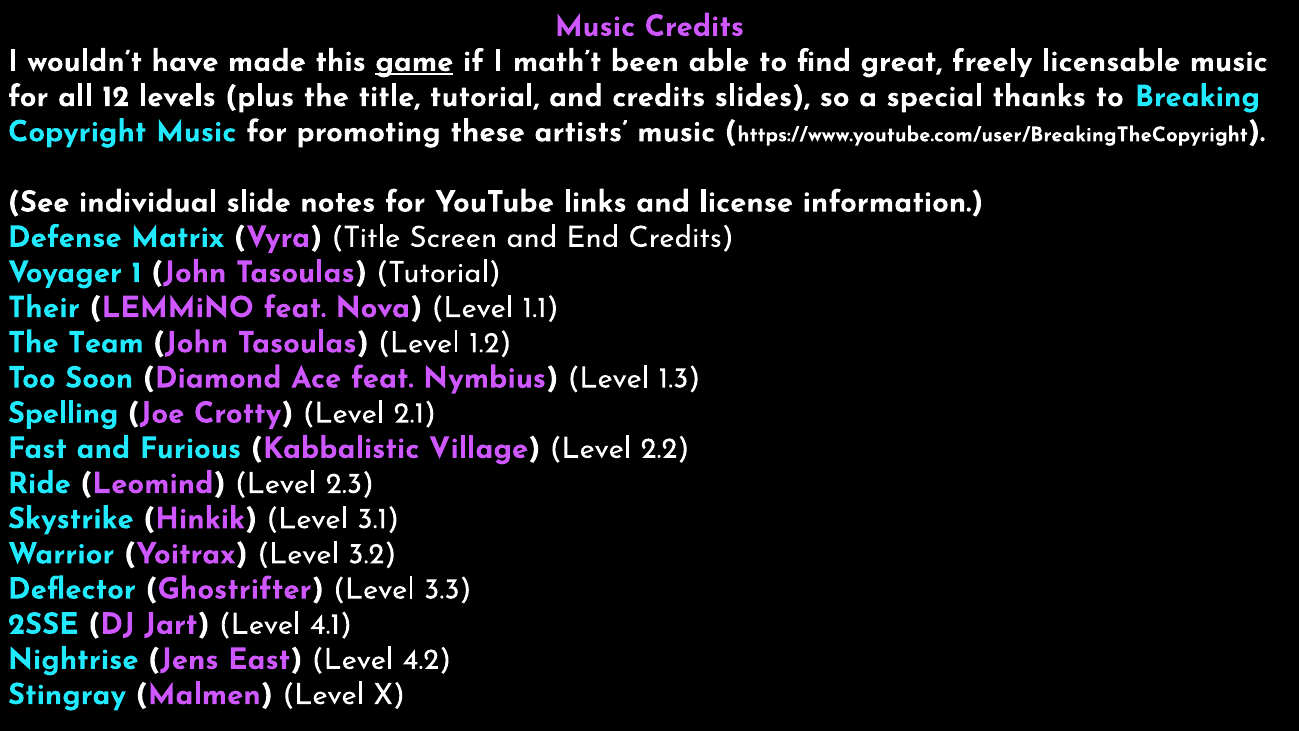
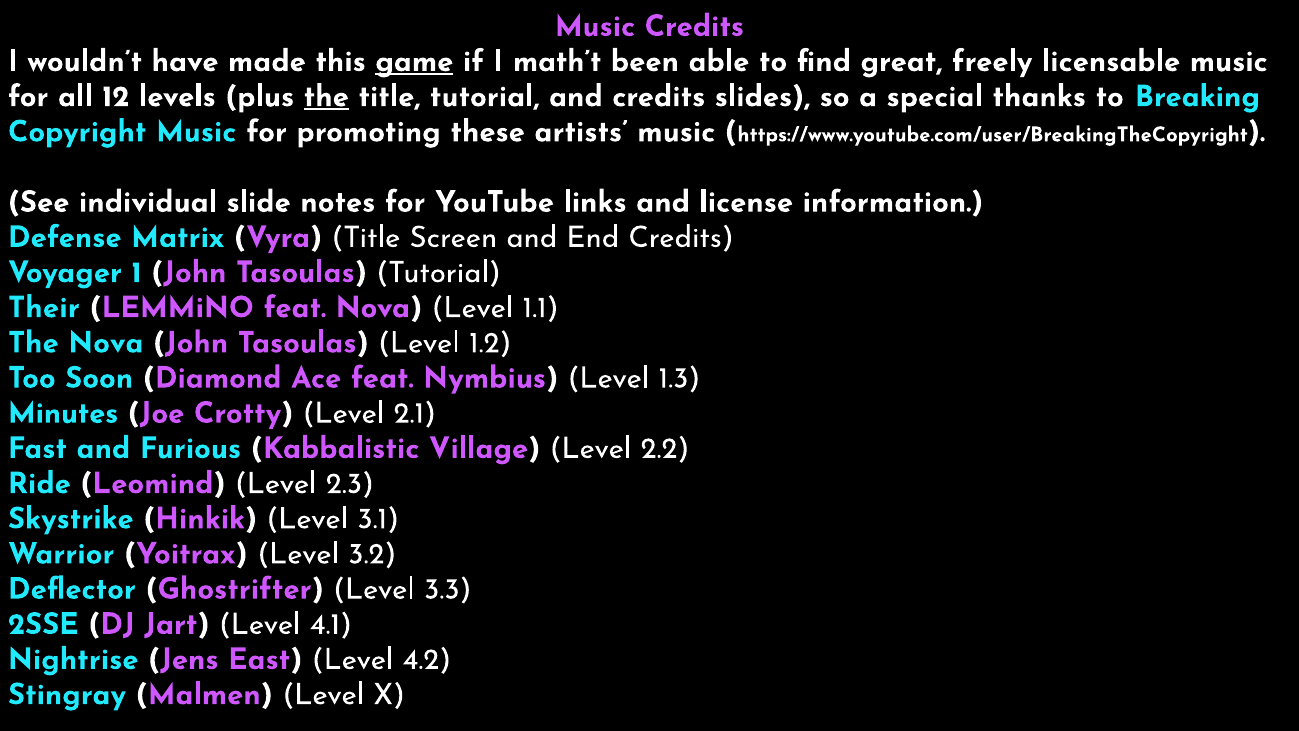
the underline: none -> present (326, 96)
The Team: Team -> Nova (106, 343)
Spelling: Spelling -> Minutes (63, 413)
